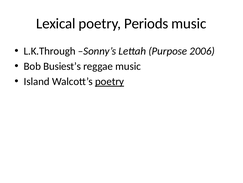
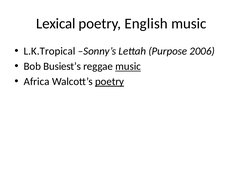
Periods: Periods -> English (146, 24)
L.K.Through: L.K.Through -> L.K.Tropical (50, 51)
music underline: none -> present (128, 66)
Island: Island -> Africa (37, 81)
